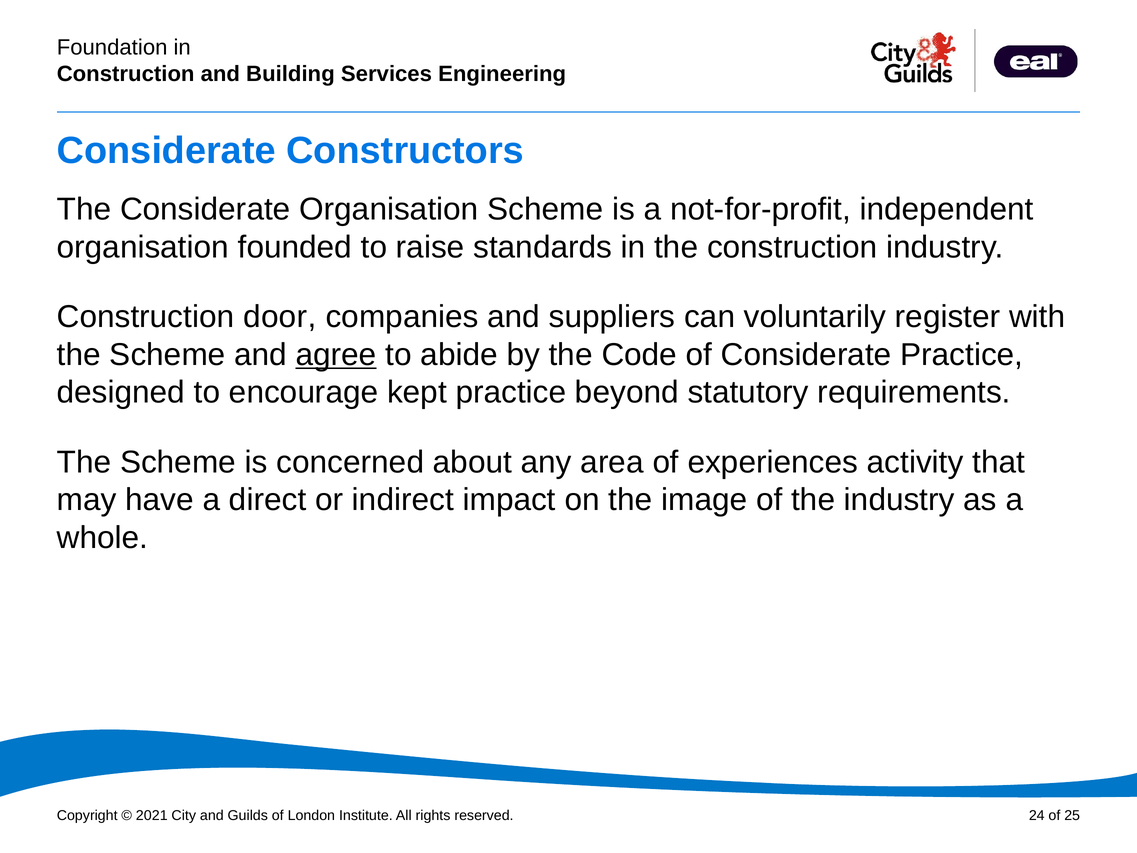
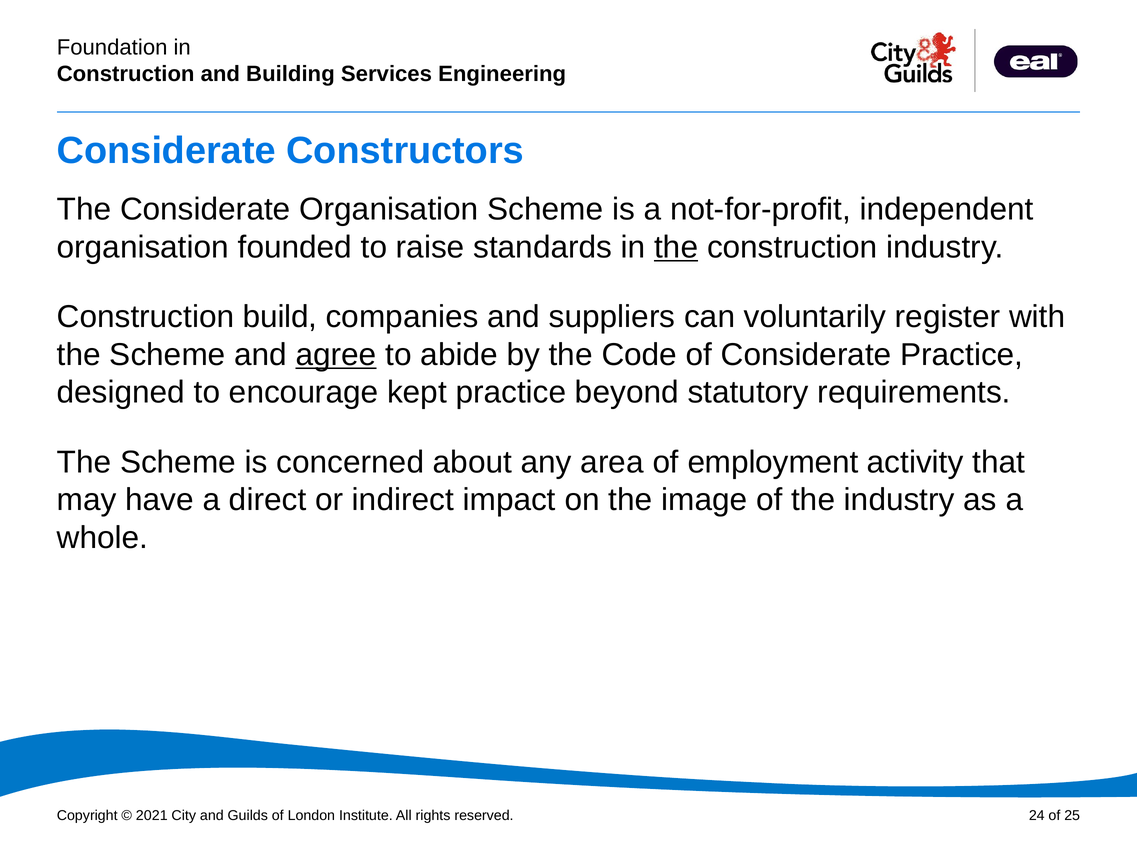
the underline: none -> present (676, 247)
door: door -> build (280, 317)
experiences: experiences -> employment (773, 462)
